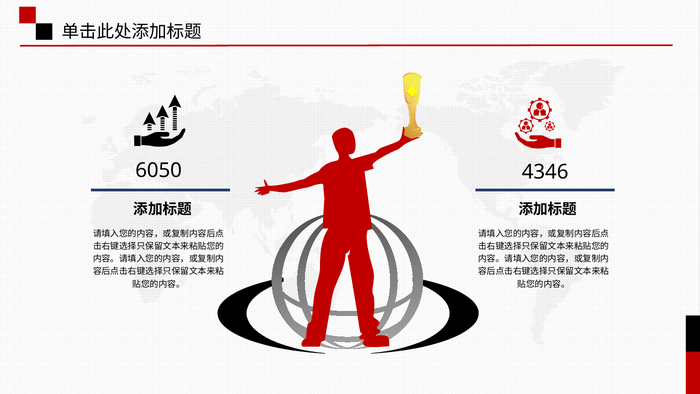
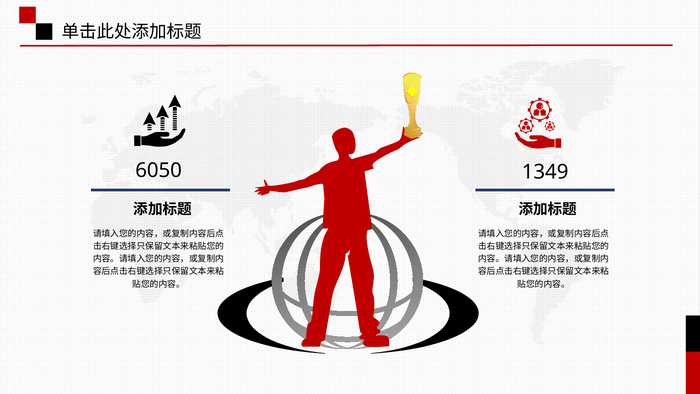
4346: 4346 -> 1349 (545, 172)
